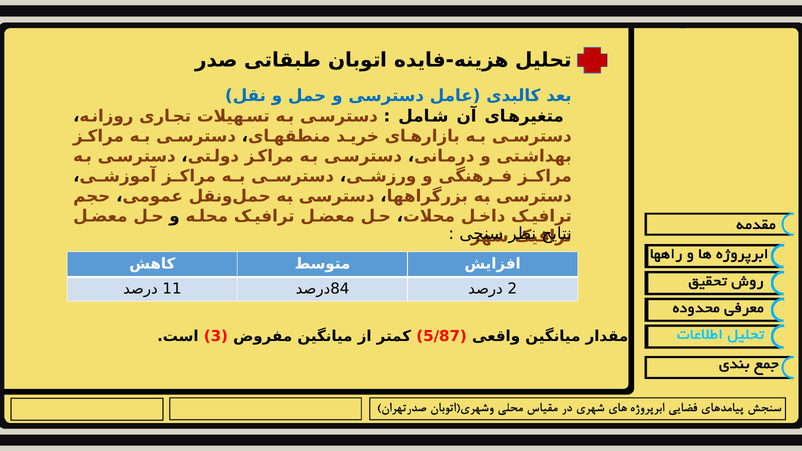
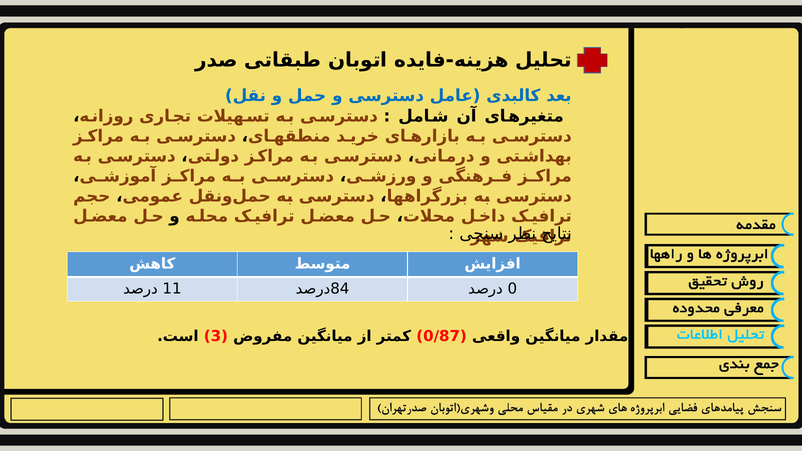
2: 2 -> 0 (512, 289)
5/87: 5/87 -> 0/87 (442, 336)
